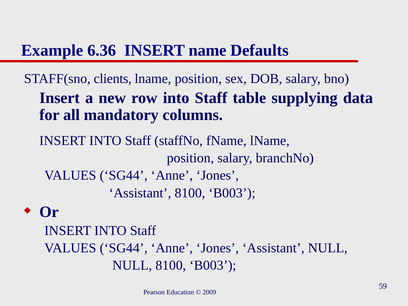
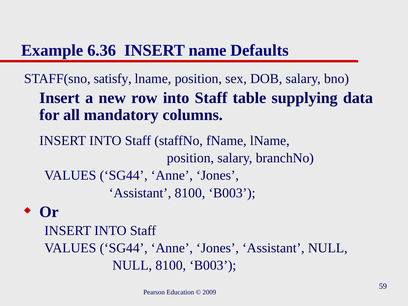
clients: clients -> satisfy (113, 79)
